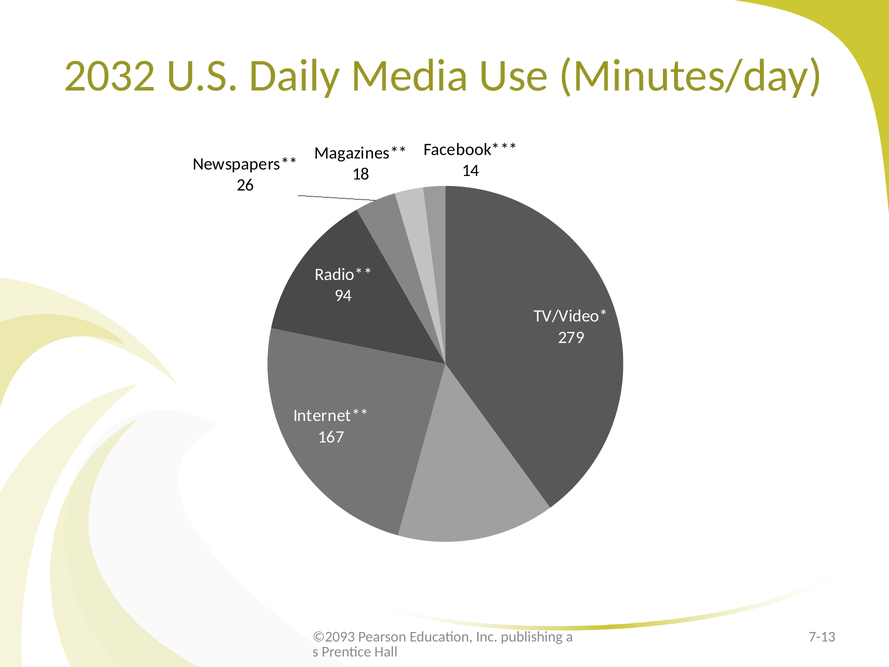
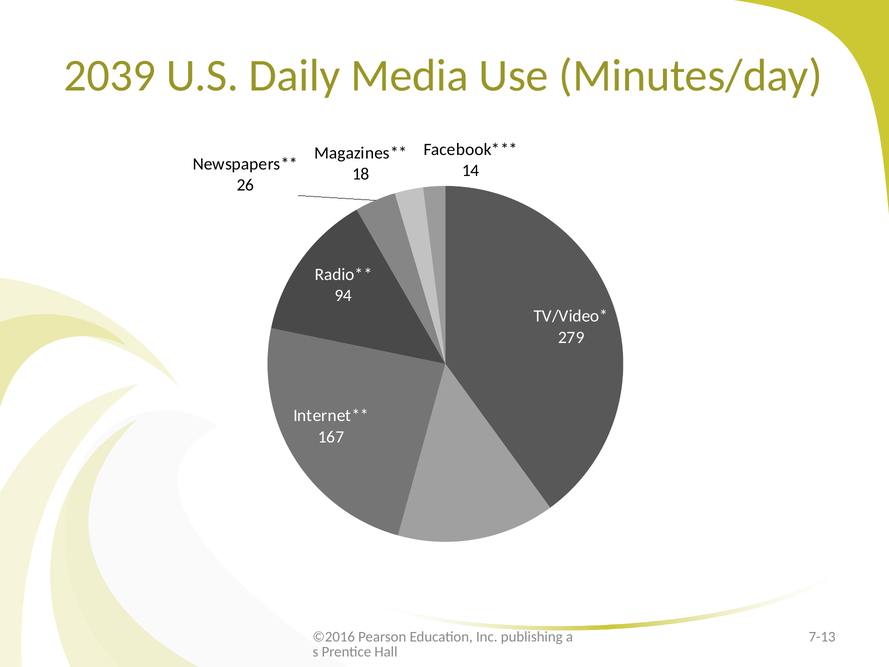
2032: 2032 -> 2039 (110, 76)
©2093: ©2093 -> ©2016 (334, 637)
